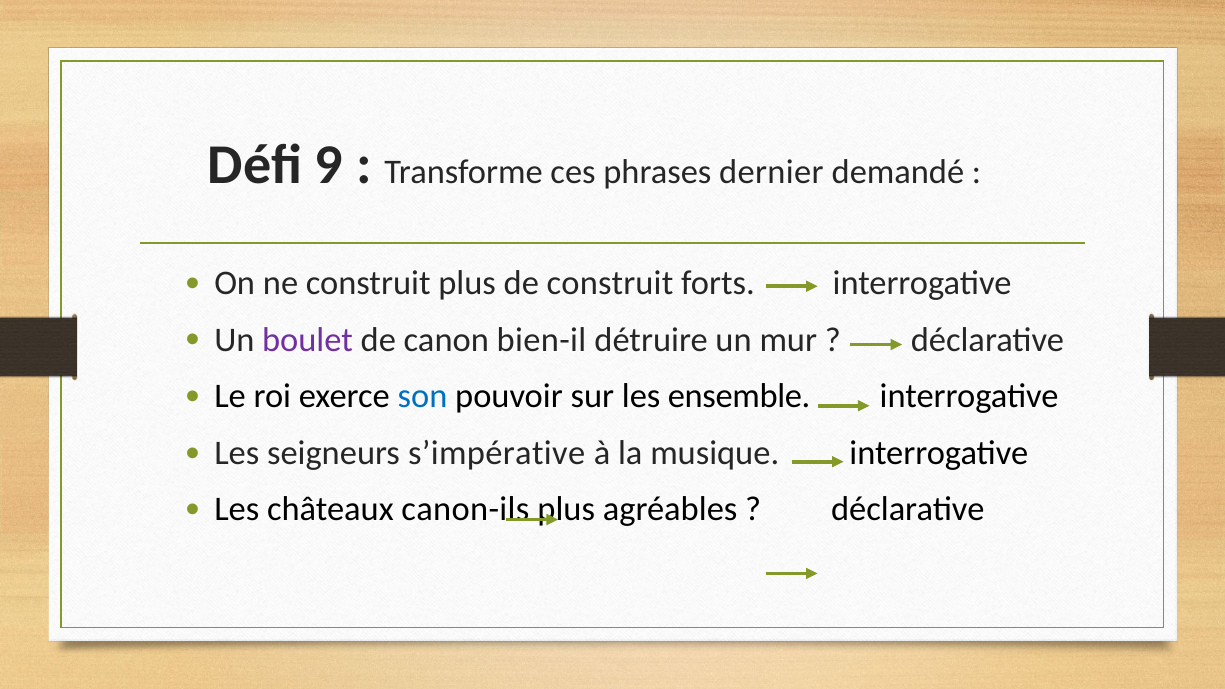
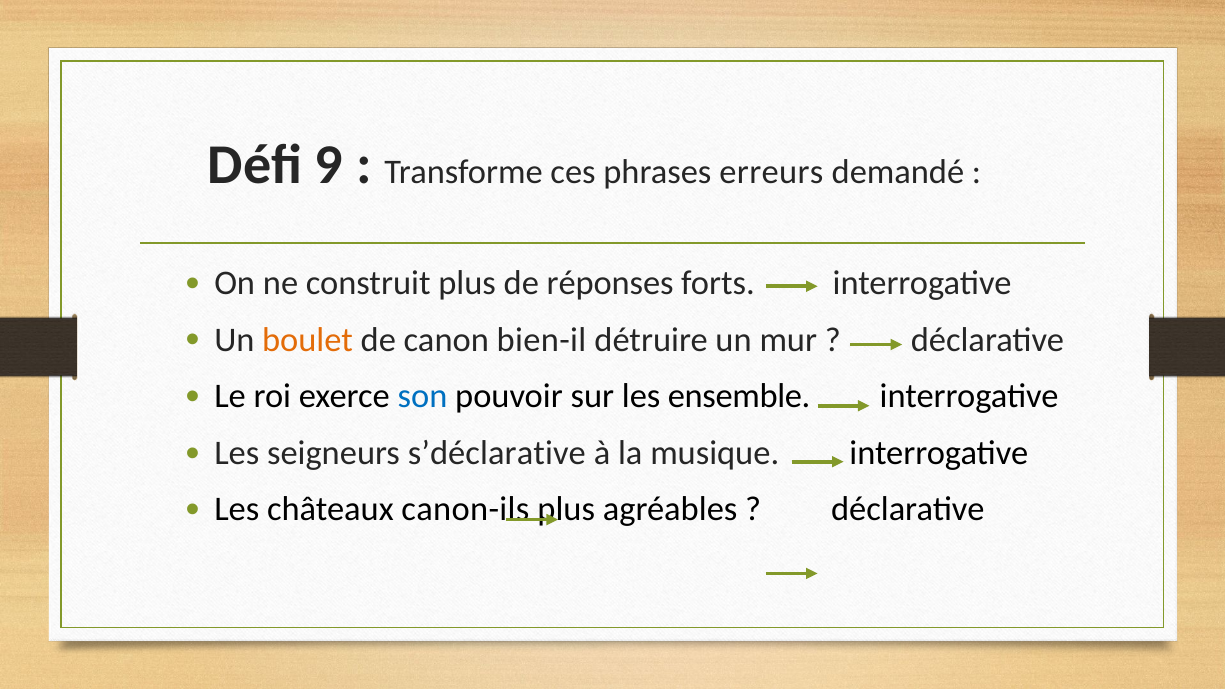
dernier: dernier -> erreurs (771, 172)
de construit: construit -> réponses (610, 283)
boulet colour: purple -> orange (308, 340)
s’impérative: s’impérative -> s’déclarative (497, 453)
